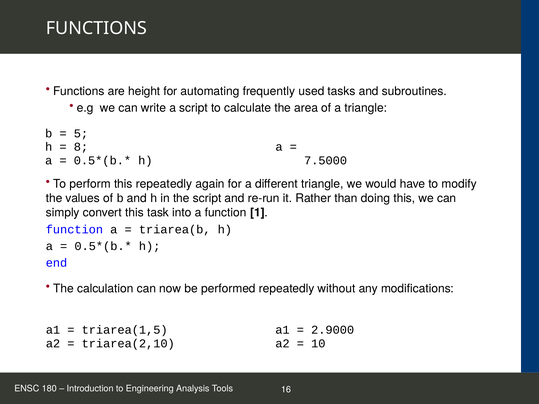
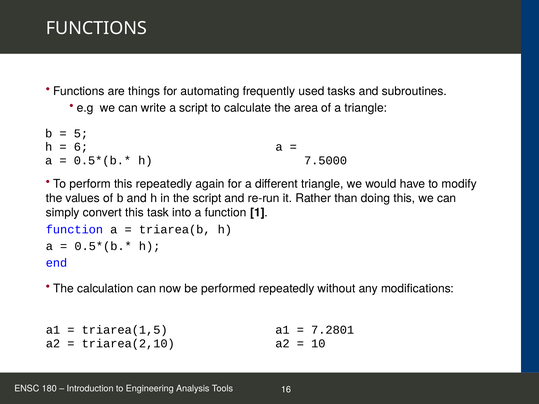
height: height -> things (144, 91)
8: 8 -> 6 (81, 147)
2.9000: 2.9000 -> 7.2801 (333, 330)
